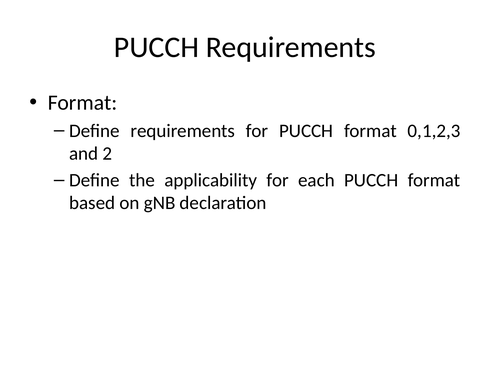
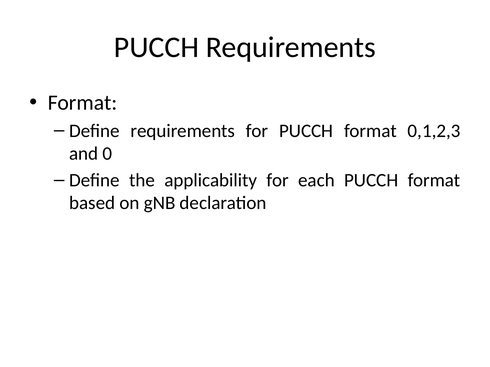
2: 2 -> 0 (107, 154)
